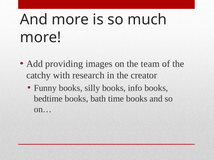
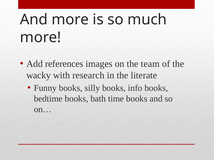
providing: providing -> references (64, 64)
catchy: catchy -> wacky (39, 75)
creator: creator -> literate (144, 75)
